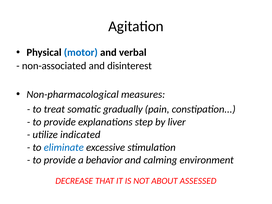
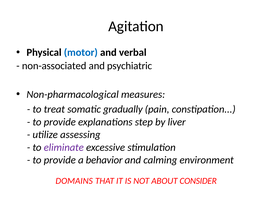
disinterest: disinterest -> psychiatric (130, 66)
indicated: indicated -> assessing (80, 135)
eliminate colour: blue -> purple (64, 147)
DECREASE: DECREASE -> DOMAINS (74, 181)
ASSESSED: ASSESSED -> CONSIDER (198, 181)
